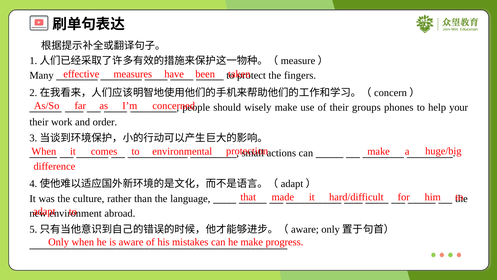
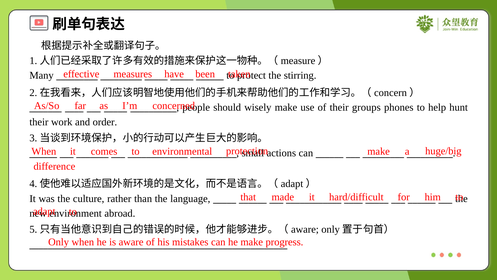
fingers: fingers -> stirring (300, 75)
your: your -> hunt (459, 107)
